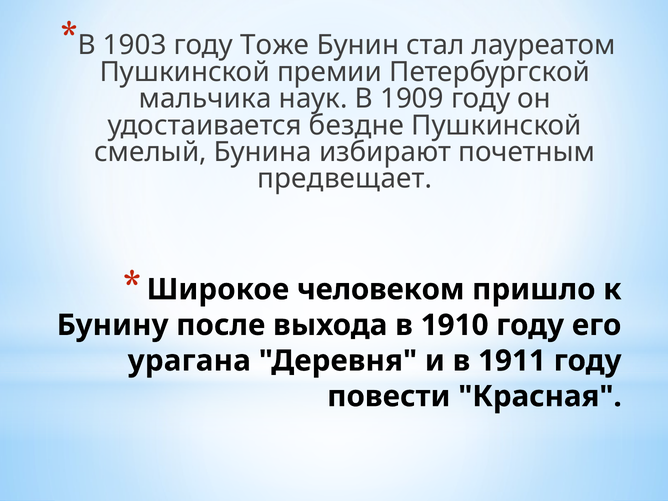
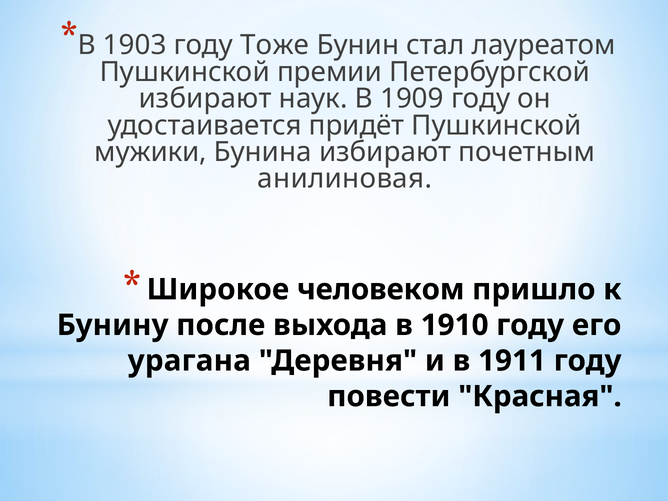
мальчика: мальчика -> избирают (205, 99)
бездне: бездне -> придёт (357, 125)
смелый: смелый -> мужики (151, 152)
предвещает: предвещает -> анилиновая (345, 179)
